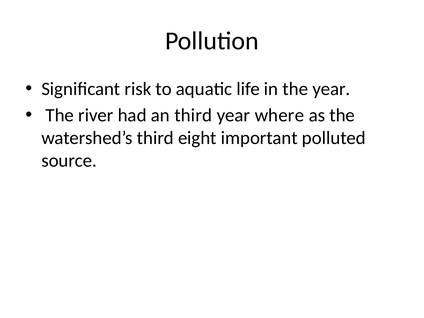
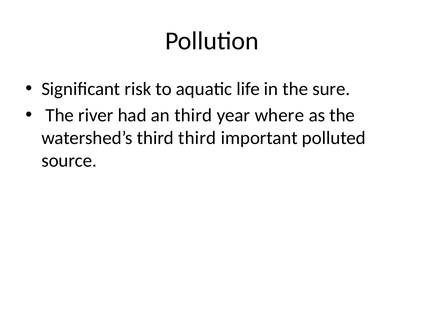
the year: year -> sure (331, 89)
third eight: eight -> third (197, 138)
